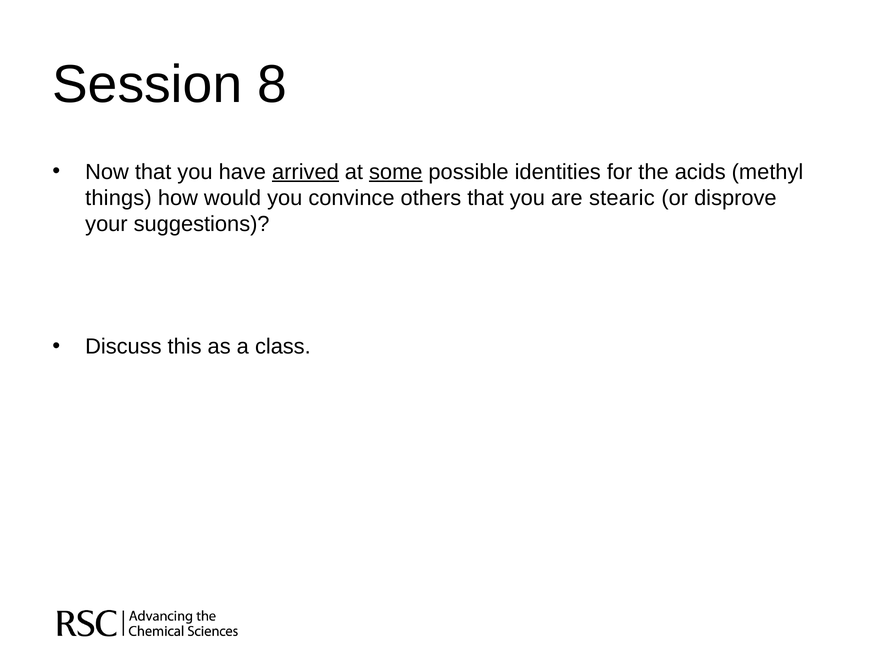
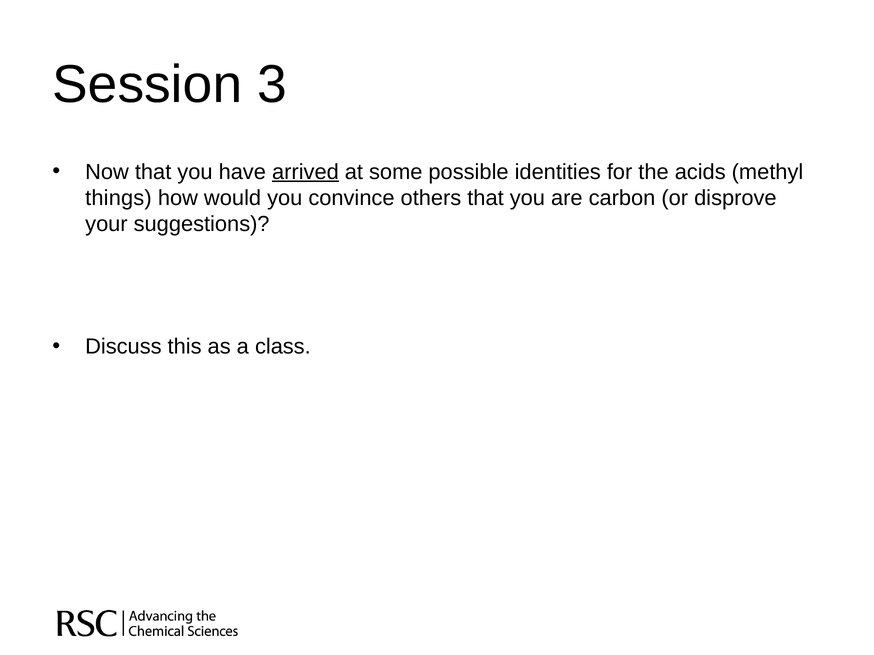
8: 8 -> 3 (272, 85)
some underline: present -> none (396, 172)
stearic: stearic -> carbon (622, 198)
